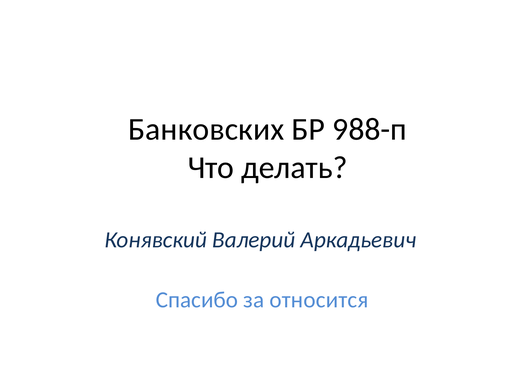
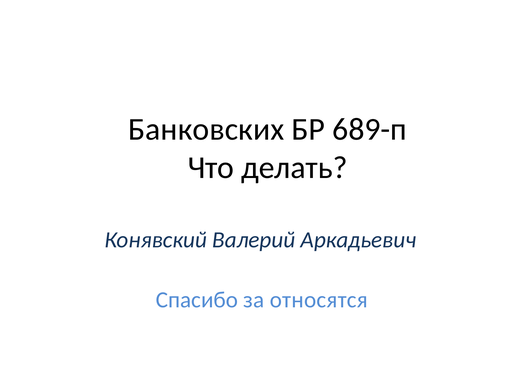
988-п: 988-п -> 689-п (370, 129)
относится: относится -> относятся (319, 300)
